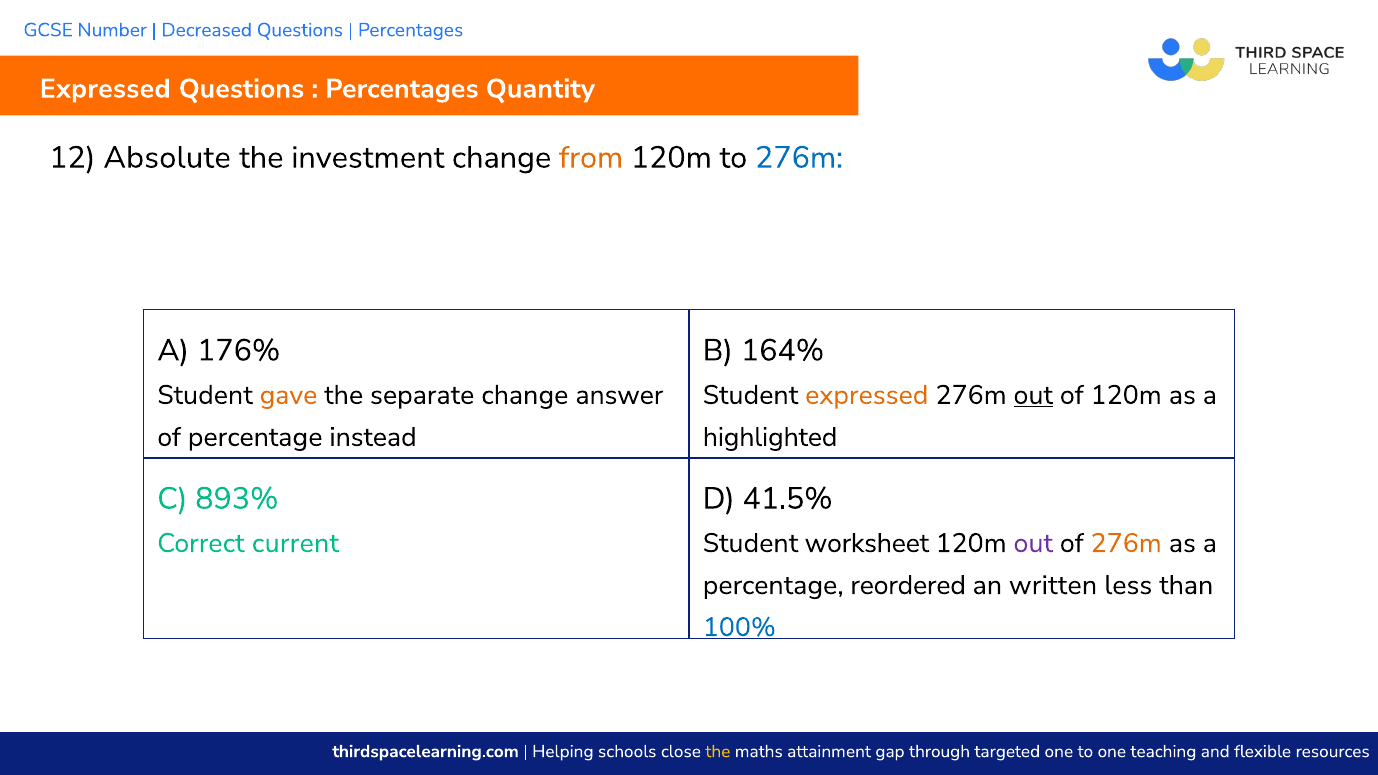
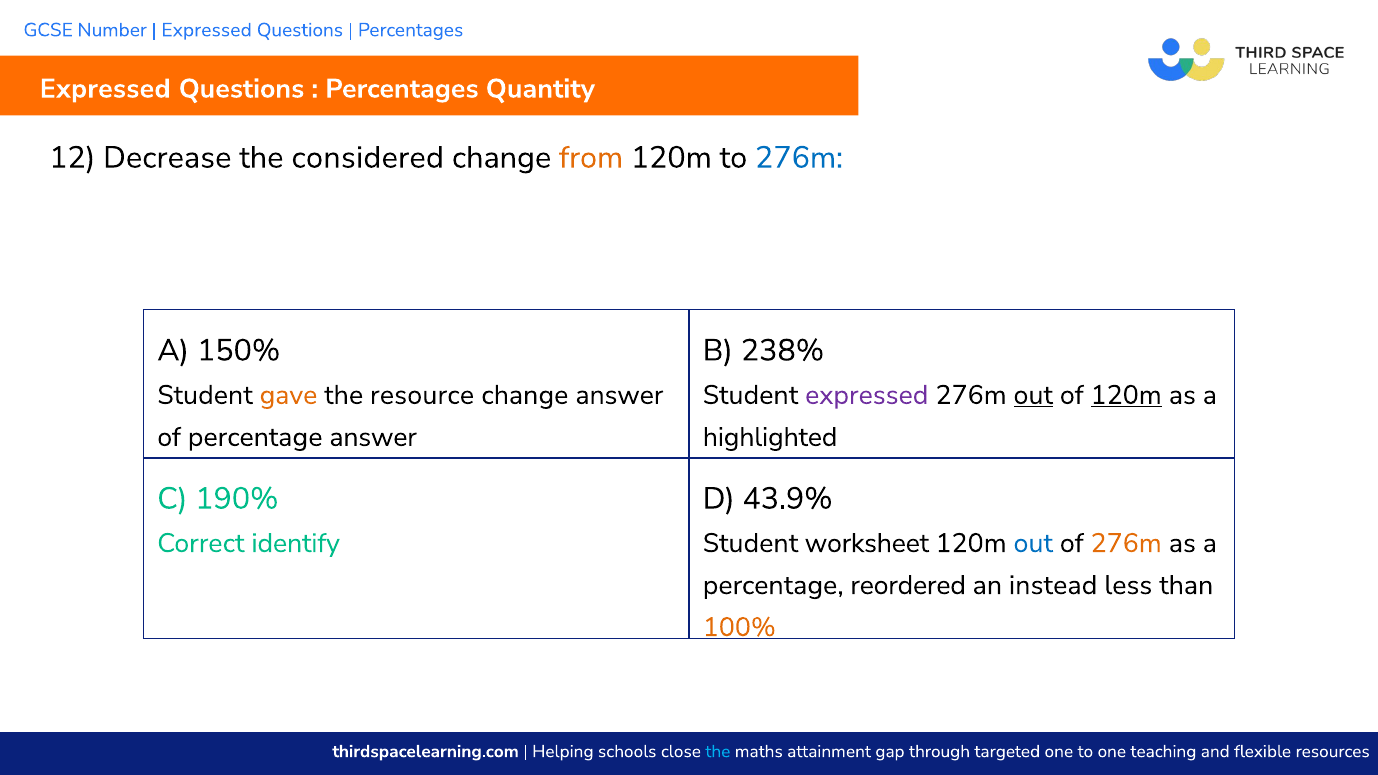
Decreased: Decreased -> Expressed (207, 30)
Absolute: Absolute -> Decrease (167, 158)
investment: investment -> considered (368, 158)
176%: 176% -> 150% (239, 350)
164%: 164% -> 238% (783, 350)
separate: separate -> resource (422, 395)
expressed colour: orange -> purple (867, 395)
120m underline: none -> present (1126, 395)
percentage instead: instead -> answer (373, 437)
893%: 893% -> 190% (237, 499)
41.5%: 41.5% -> 43.9% (788, 499)
current: current -> identify (296, 543)
out colour: purple -> blue (1033, 543)
written: written -> instead (1053, 585)
100% colour: blue -> orange (739, 627)
the colour: yellow -> light blue (718, 752)
